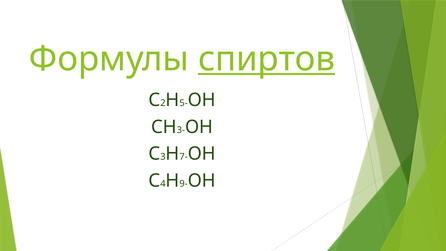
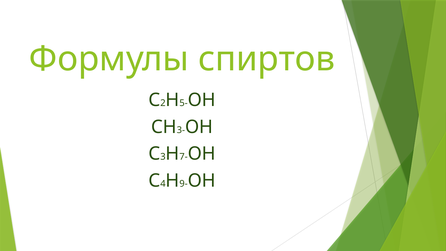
спиртов underline: present -> none (267, 59)
